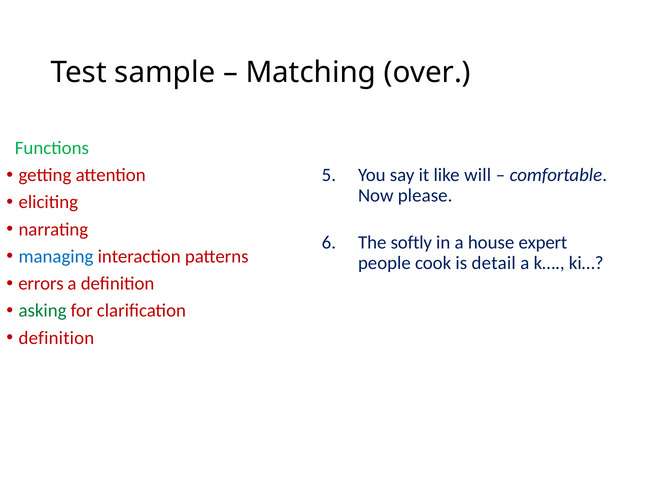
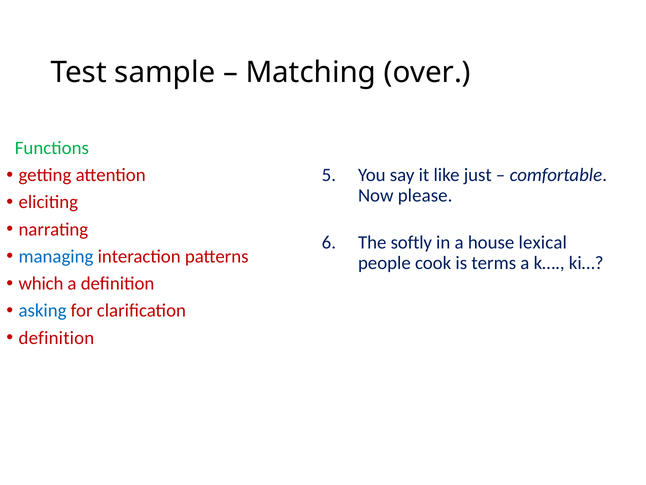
will: will -> just (478, 175)
expert: expert -> lexical (543, 242)
detail: detail -> terms (494, 263)
errors: errors -> which (41, 283)
asking colour: green -> blue (43, 310)
